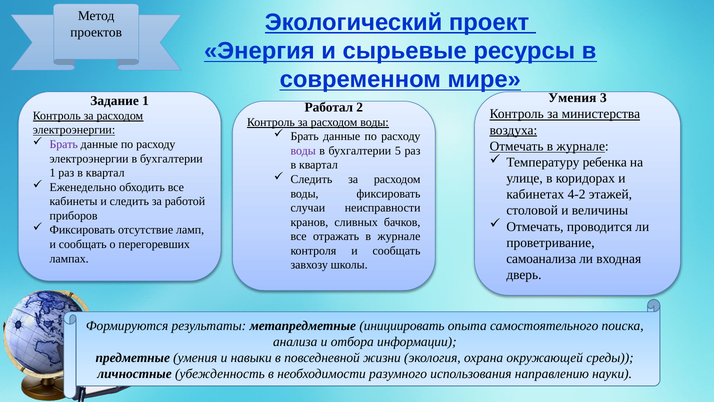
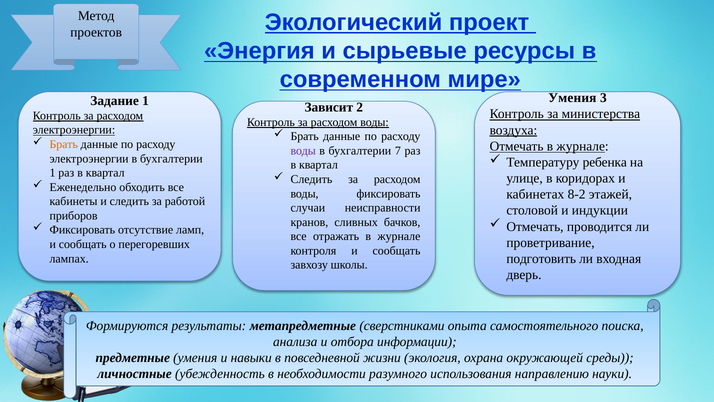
Работал: Работал -> Зависит (329, 107)
Брать colour: purple -> orange (64, 144)
5: 5 -> 7 (398, 151)
4-2: 4-2 -> 8-2 (577, 194)
величины: величины -> индукции (600, 210)
самоанализа: самоанализа -> подготовить (541, 259)
инициировать: инициировать -> сверстниками (402, 325)
